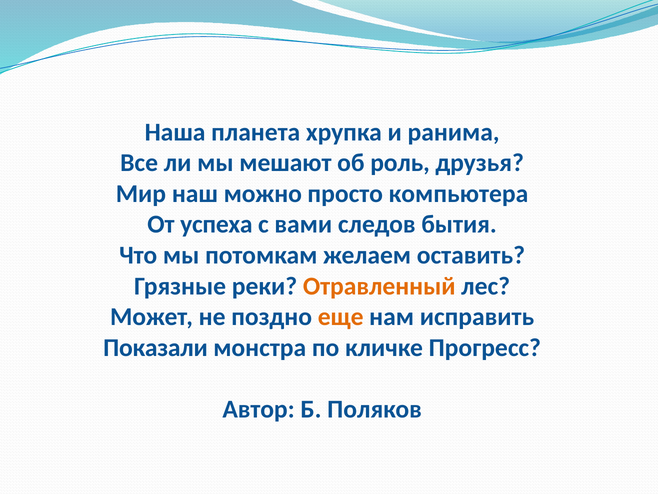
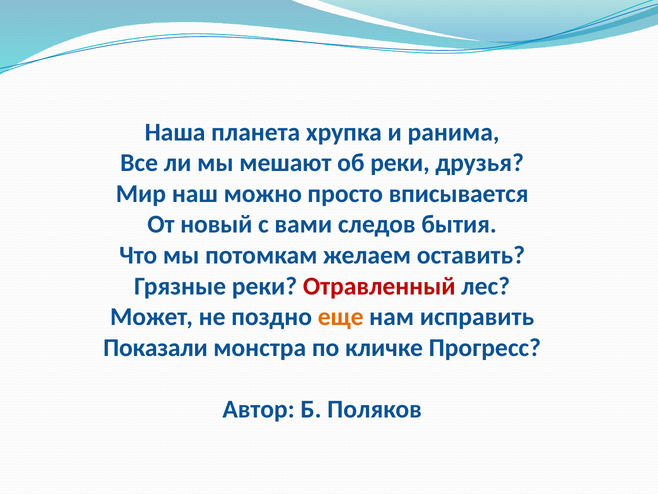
об роль: роль -> реки (400, 163)
компьютера: компьютера -> вписывается (459, 194)
успеха: успеха -> новый (216, 224)
Отравленный colour: orange -> red (379, 286)
